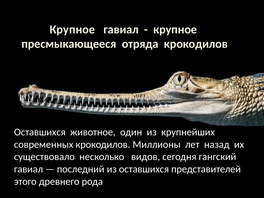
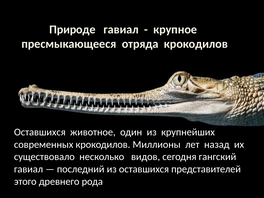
Крупное: Крупное -> Природе (72, 29)
